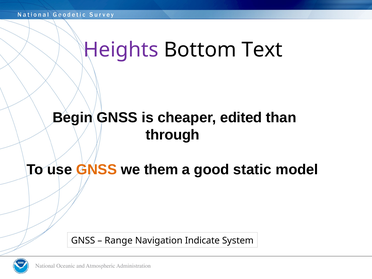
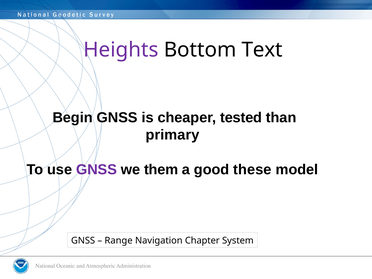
edited: edited -> tested (241, 118)
through: through -> primary (173, 135)
GNSS colour: orange -> purple (97, 170)
static: static -> these (252, 170)
Indicate: Indicate -> Chapter (202, 241)
